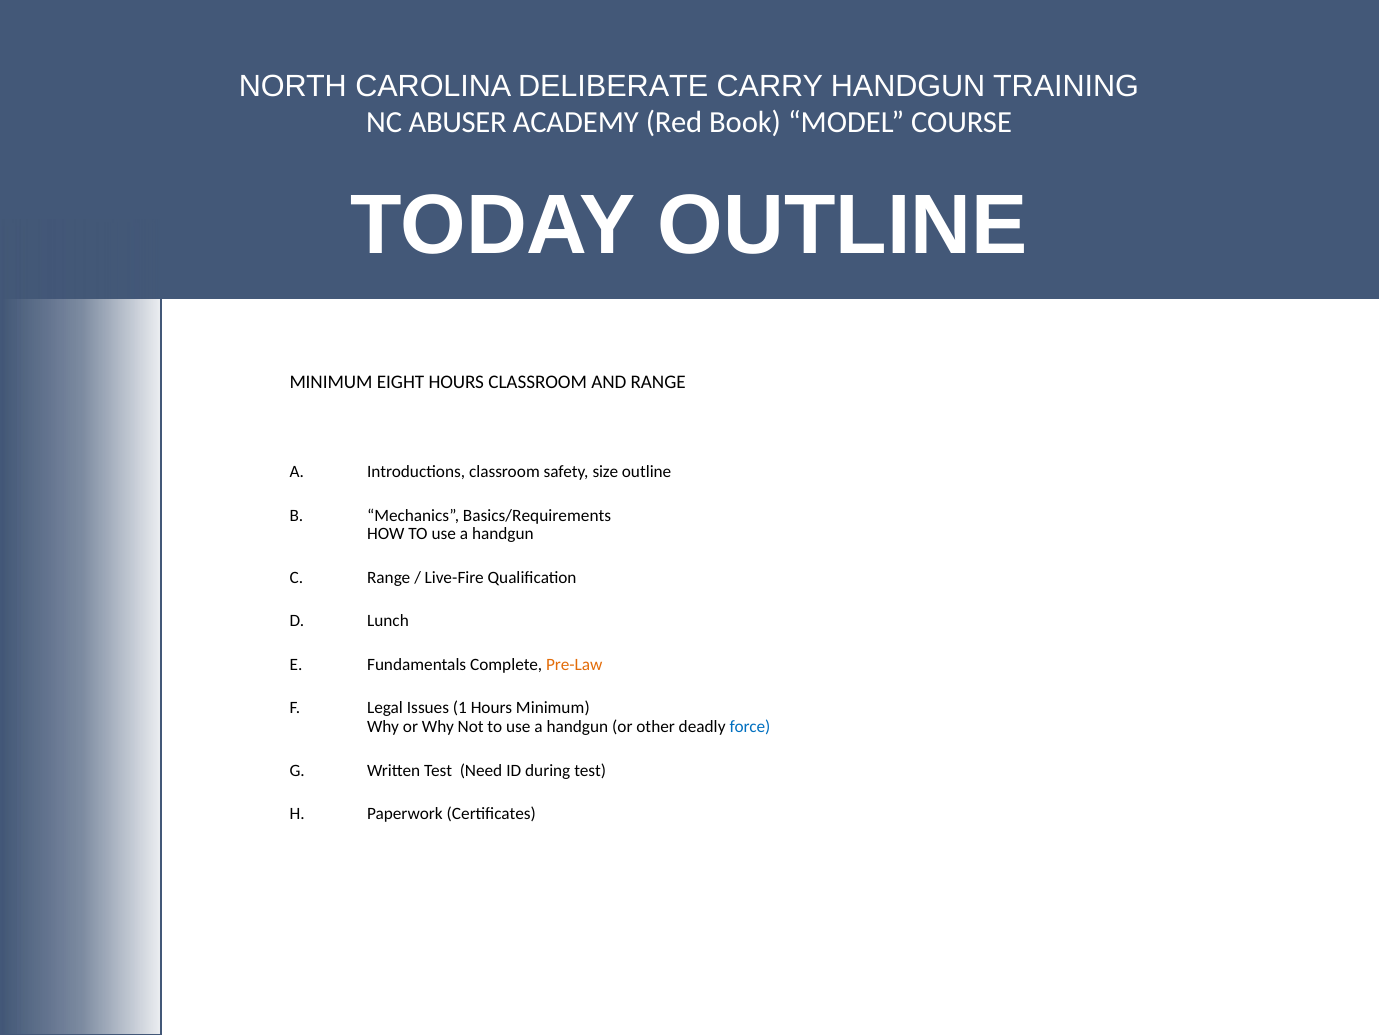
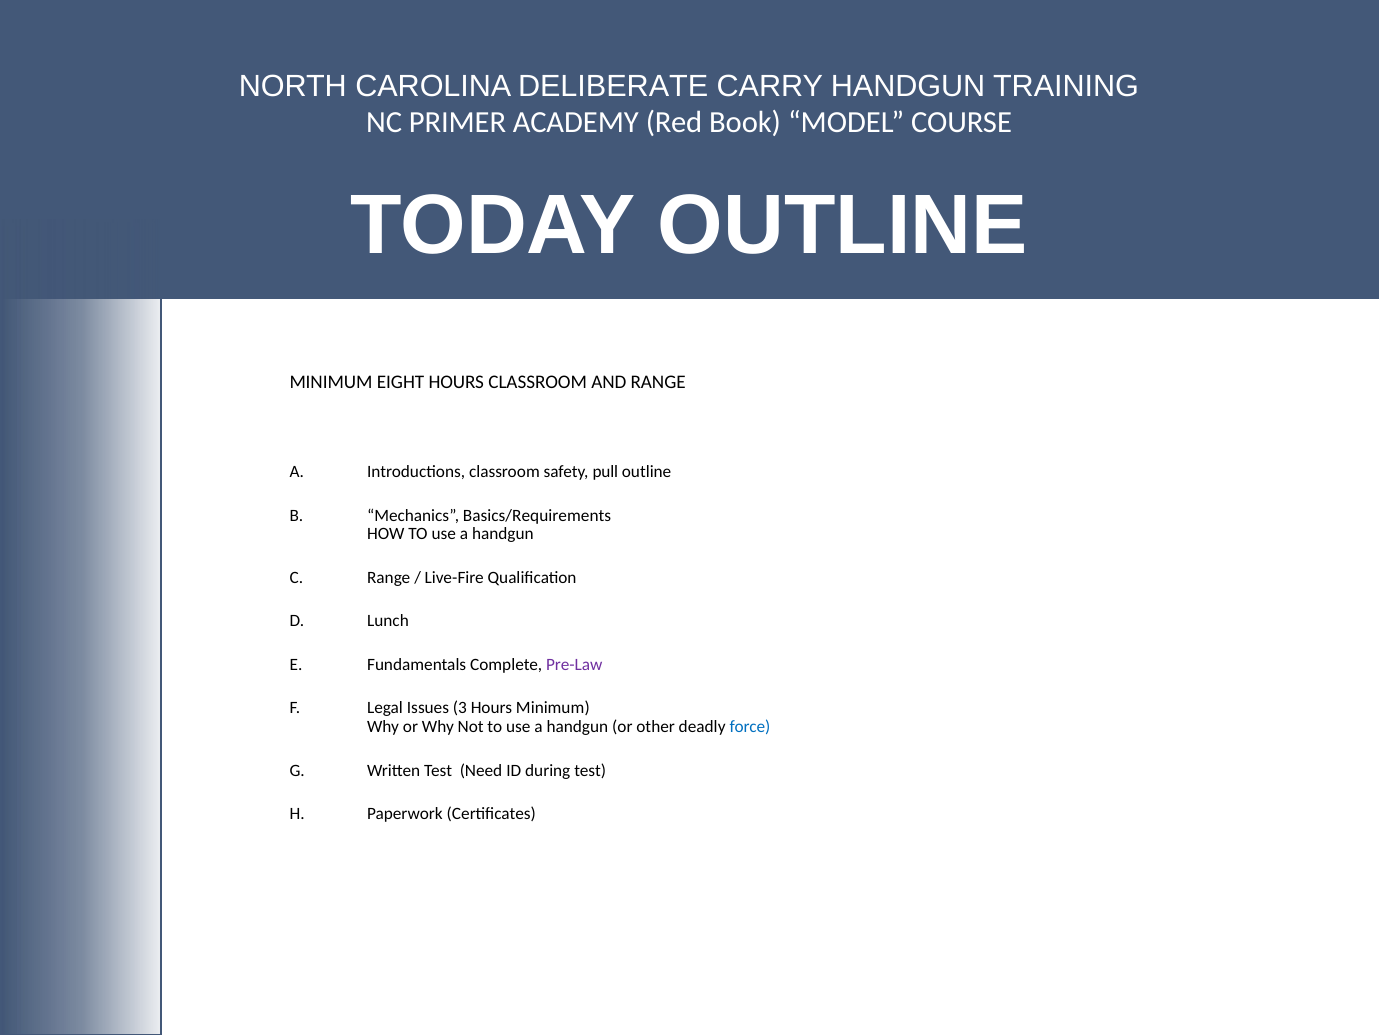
ABUSER: ABUSER -> PRIMER (458, 123)
size: size -> pull (605, 472)
Pre-Law colour: orange -> purple (574, 664)
1: 1 -> 3 (460, 708)
